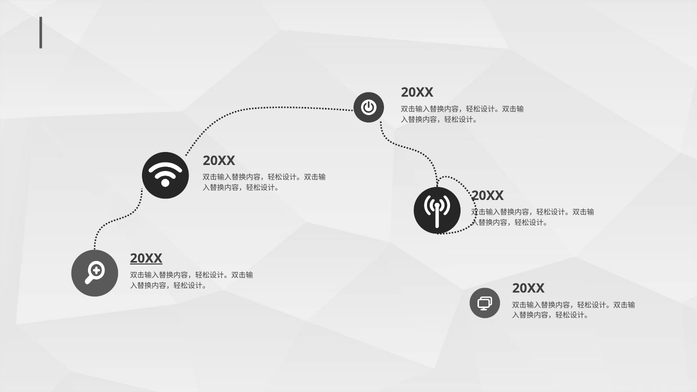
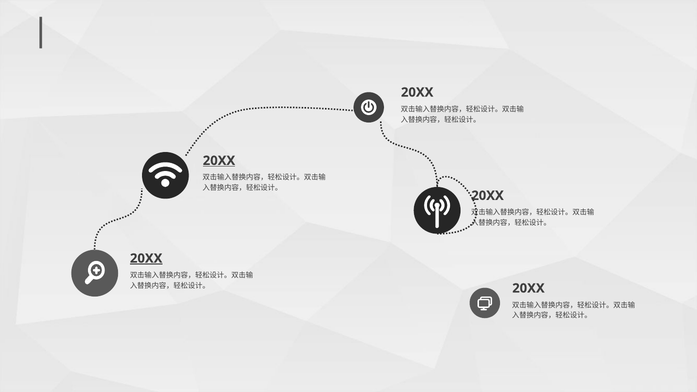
20XX underline: none -> present (219, 161)
